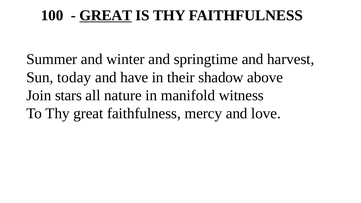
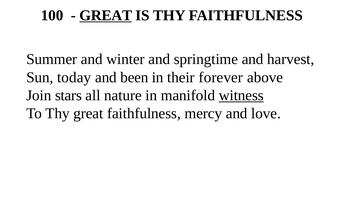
have: have -> been (134, 77)
shadow: shadow -> forever (221, 77)
witness underline: none -> present (241, 95)
